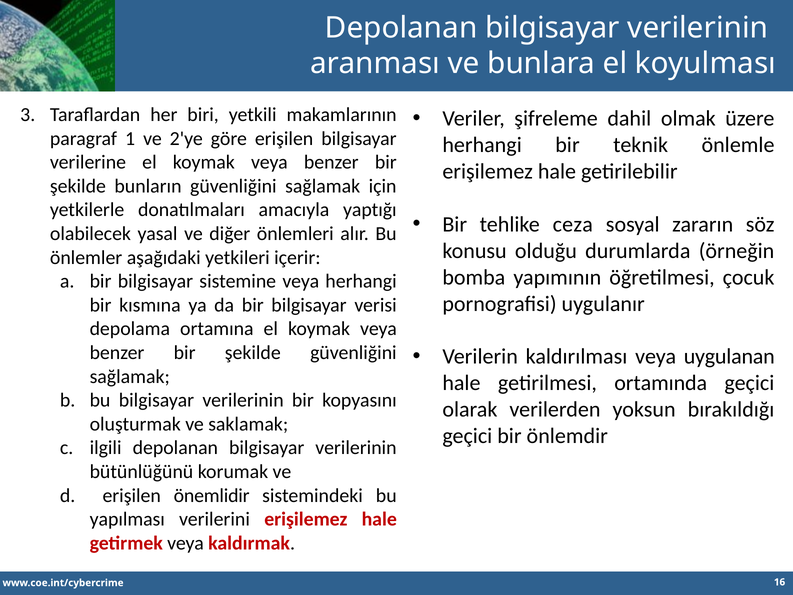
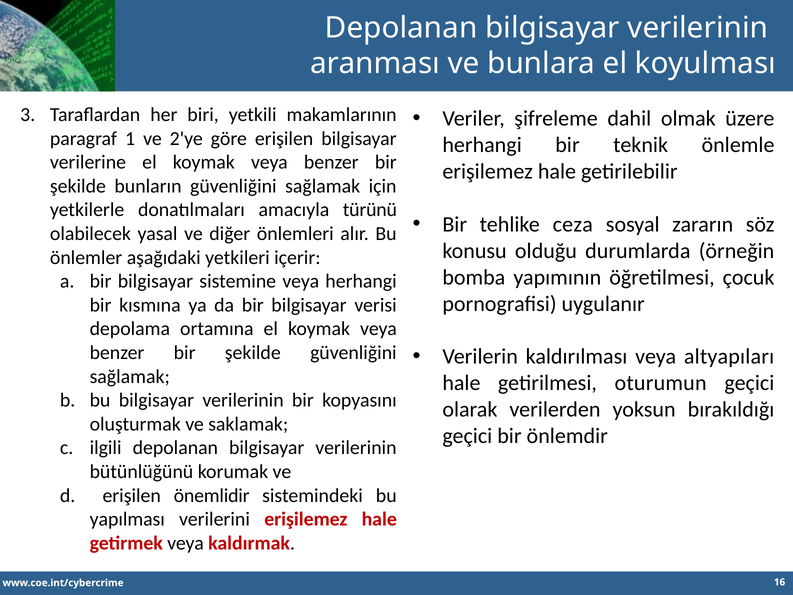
yaptığı: yaptığı -> türünü (370, 210)
uygulanan: uygulanan -> altyapıları (729, 357)
ortamında: ortamında -> oturumun (661, 383)
